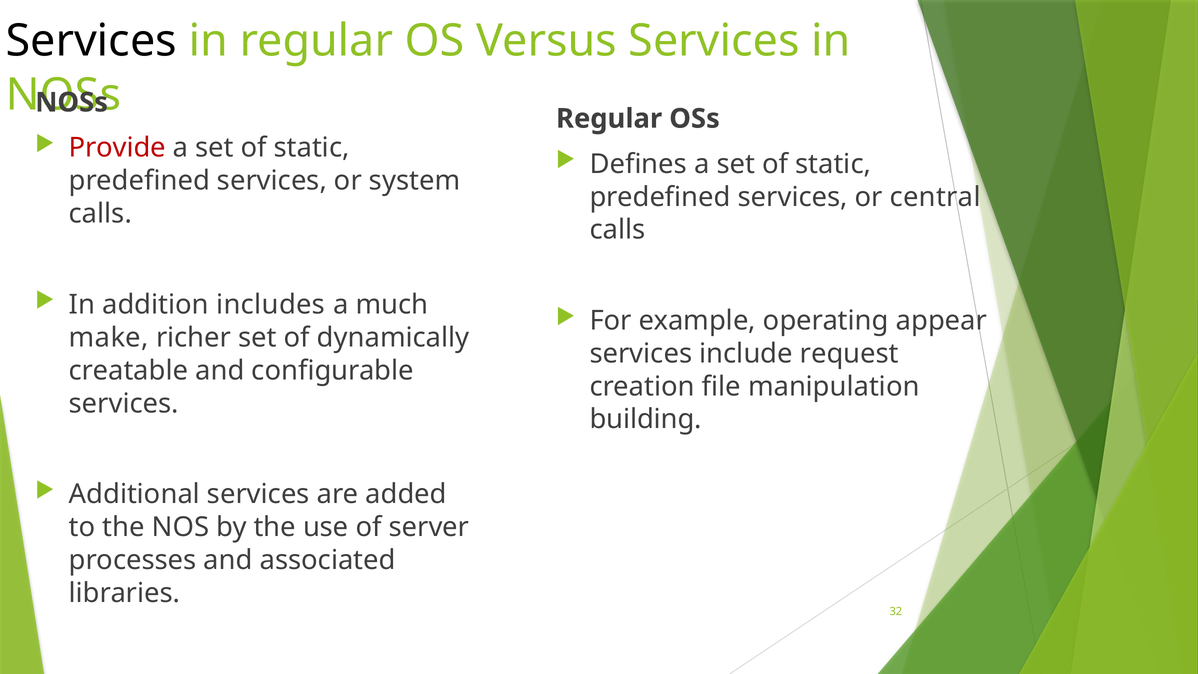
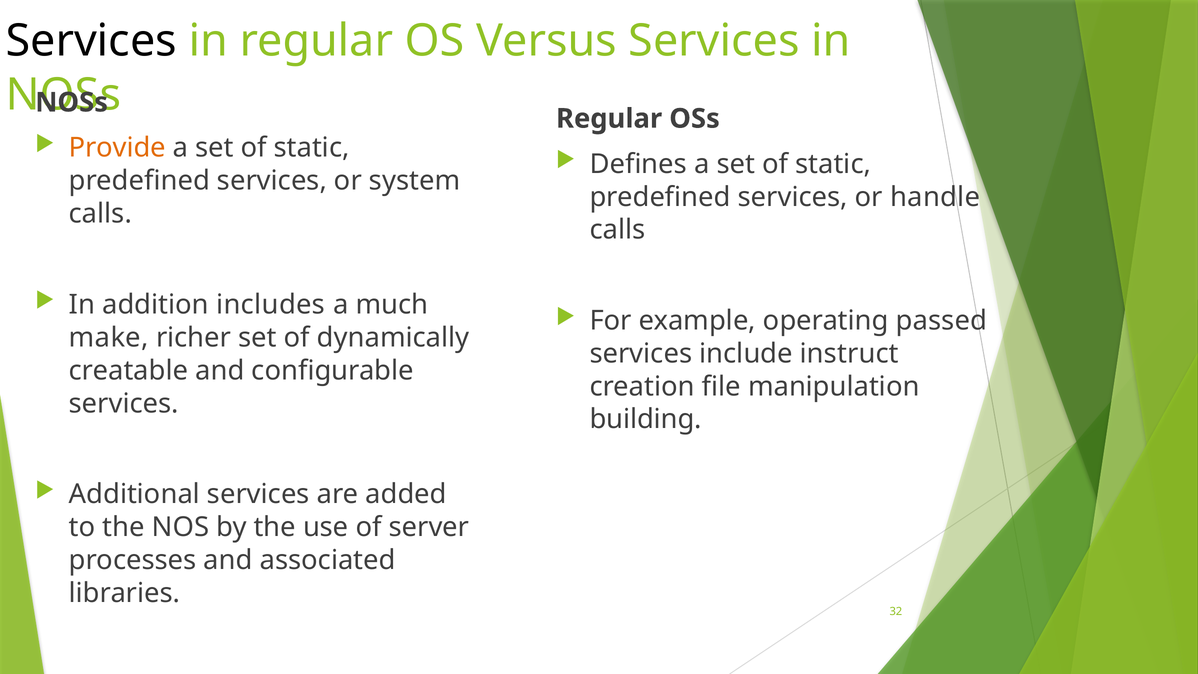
Provide colour: red -> orange (117, 148)
central: central -> handle (935, 197)
appear: appear -> passed (941, 321)
request: request -> instruct (849, 353)
